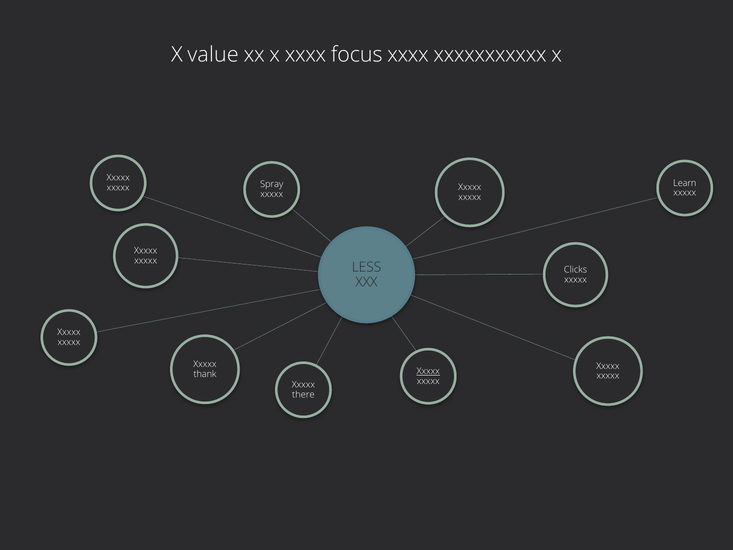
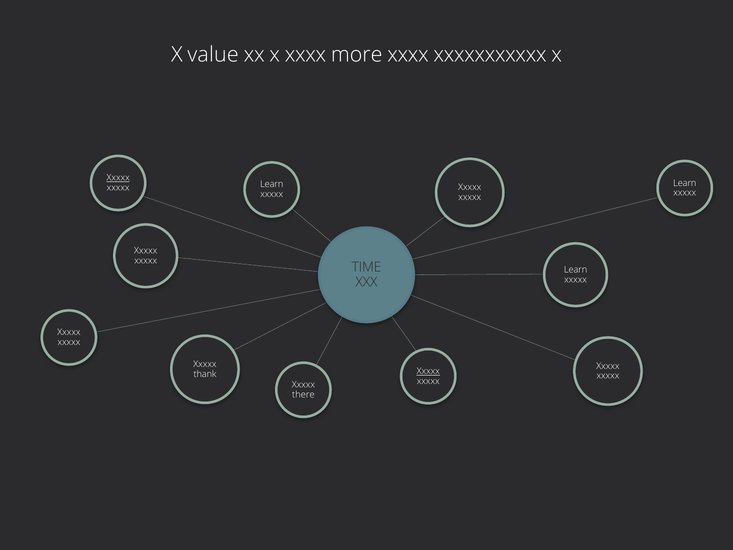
focus: focus -> more (357, 55)
Xxxxx underline: none -> present (118, 178)
Spray: Spray -> Learn (272, 184)
LESS: LESS -> TIME (366, 267)
Clicks: Clicks -> Learn (576, 270)
